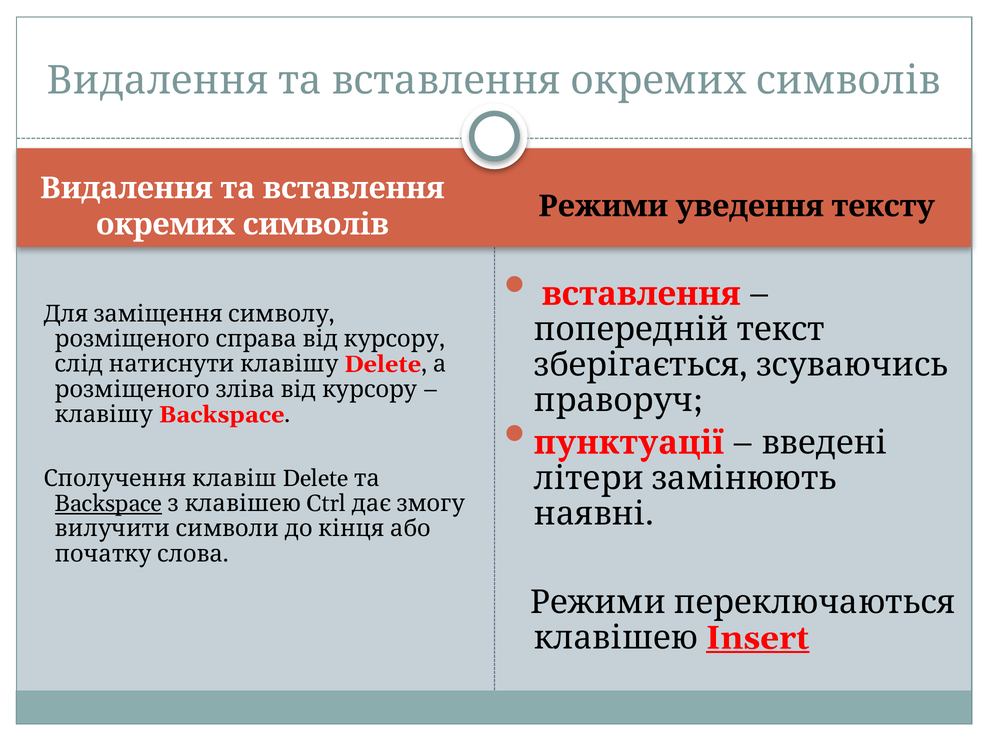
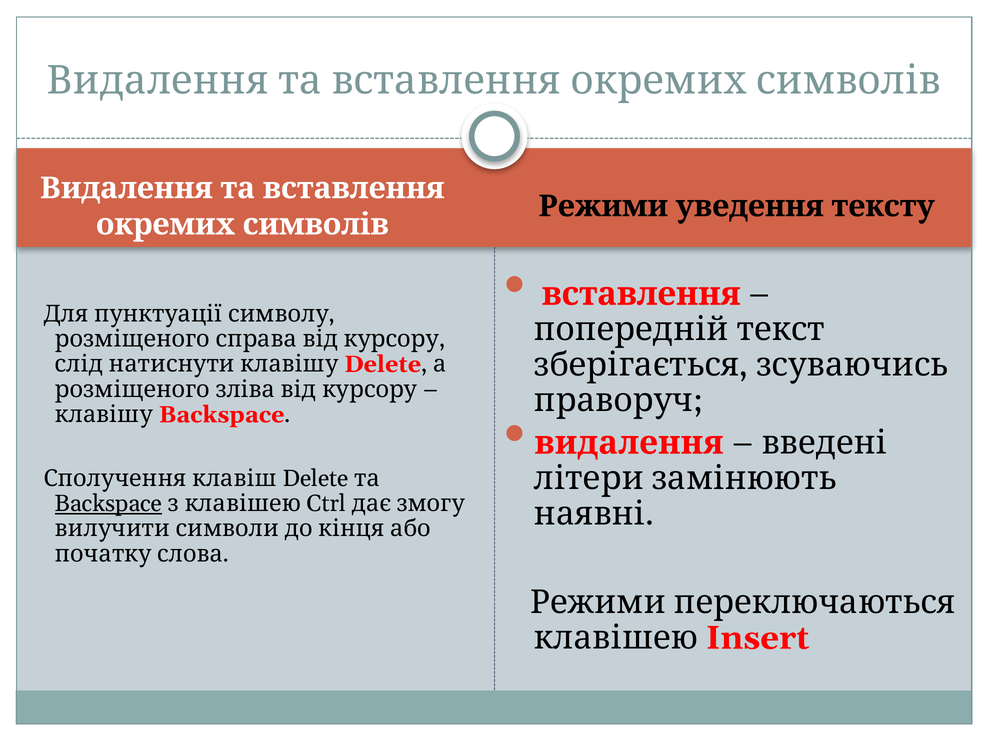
заміщення: заміщення -> пунктуації (158, 314)
пунктуації: пунктуації -> видалення (629, 443)
Insert underline: present -> none (758, 639)
